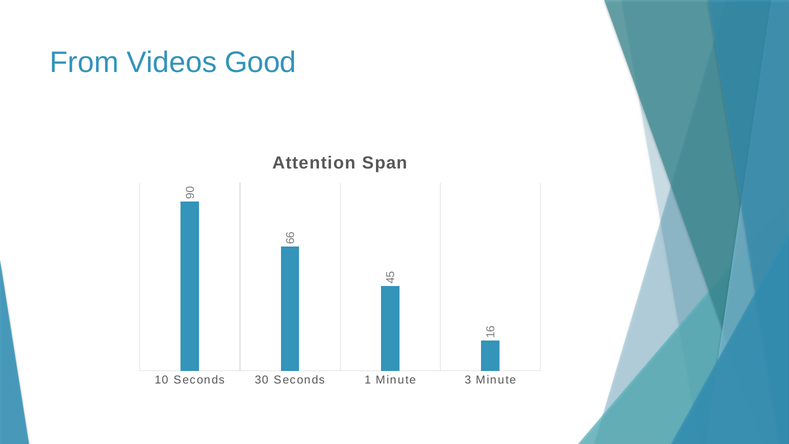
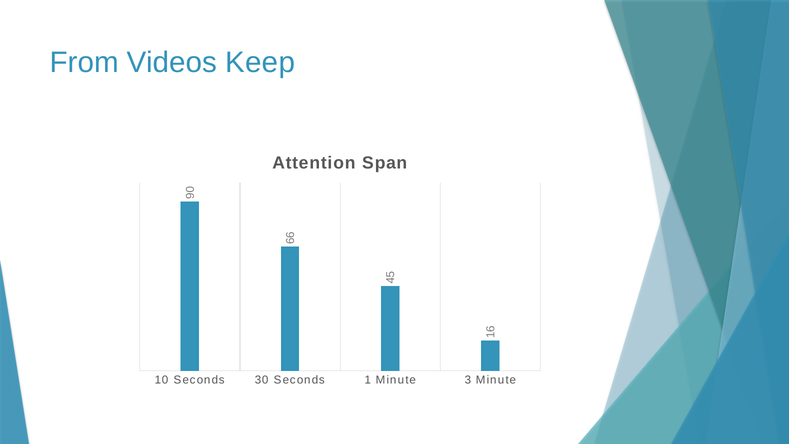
Good: Good -> Keep (260, 62)
